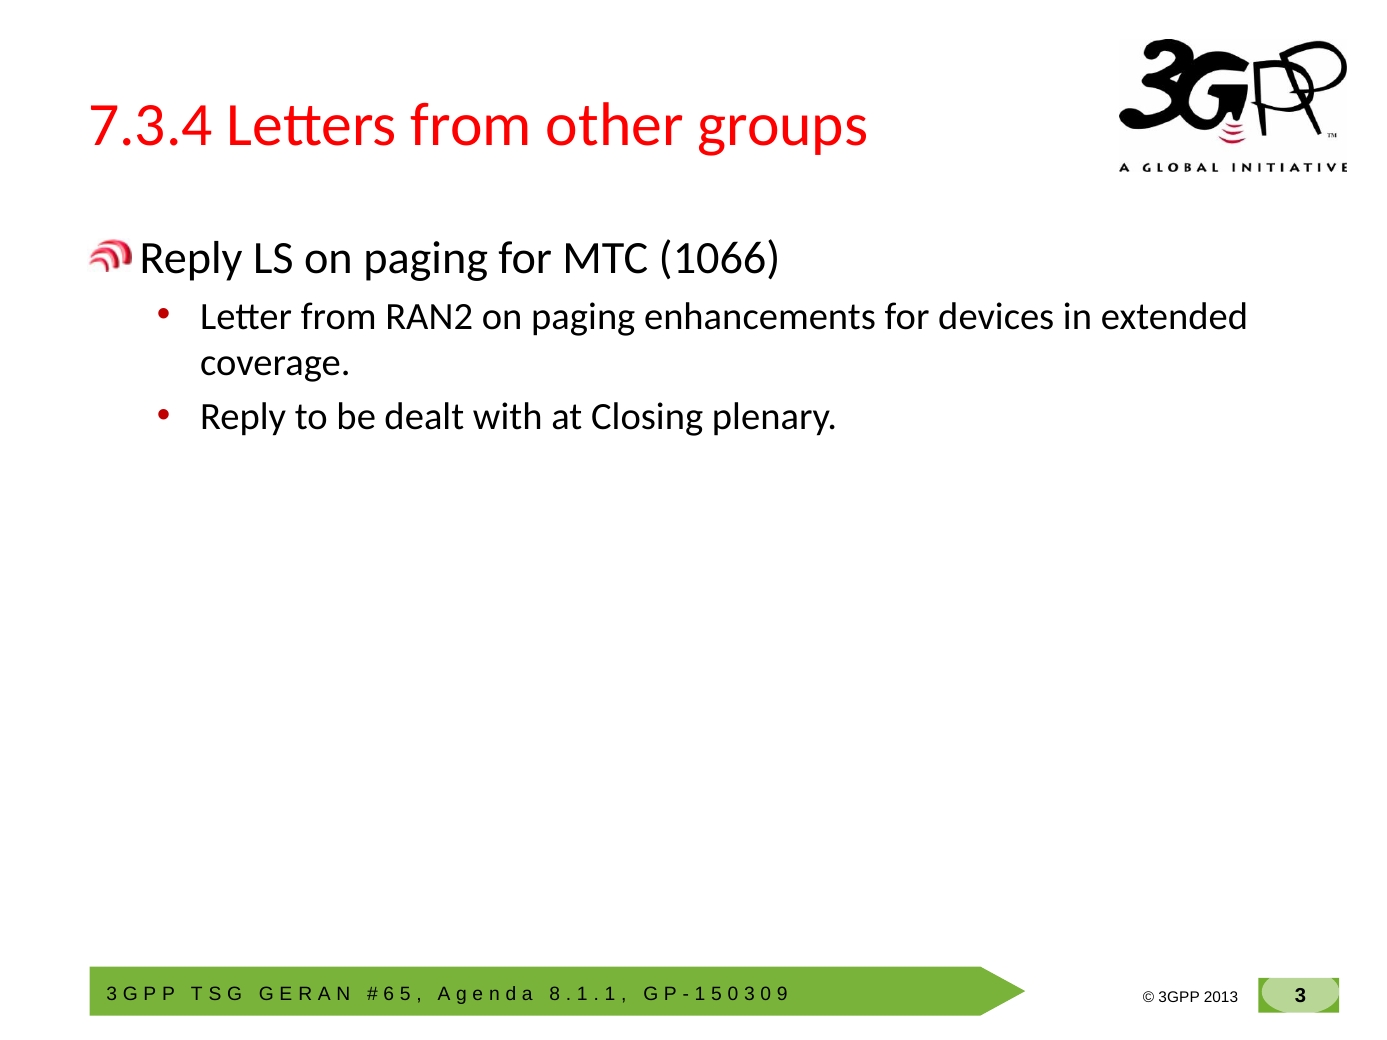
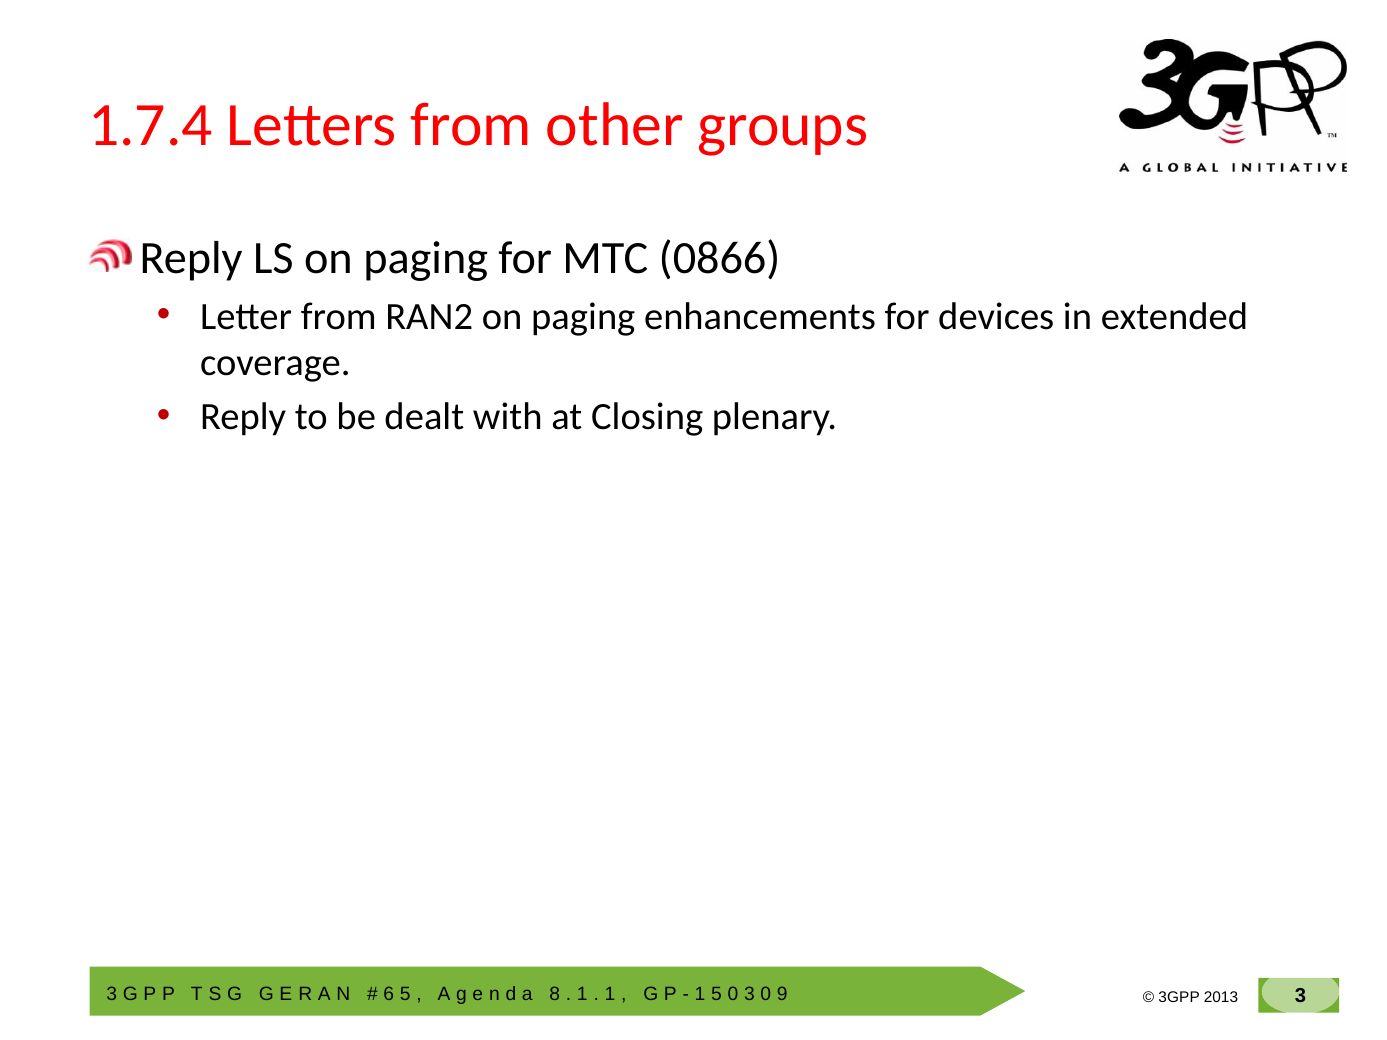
7.3.4: 7.3.4 -> 1.7.4 (150, 126)
1066: 1066 -> 0866 (720, 258)
